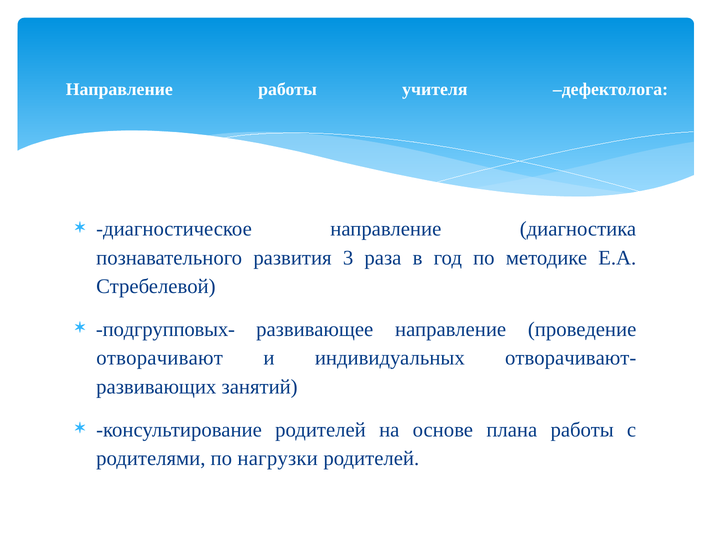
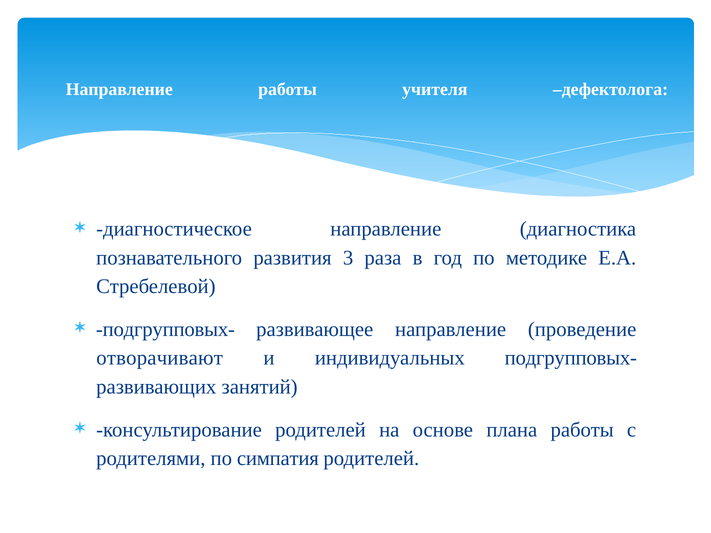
индивидуальных отворачивают-: отворачивают- -> подгрупповых- (571, 358)
нагрузки: нагрузки -> симпатия (278, 459)
